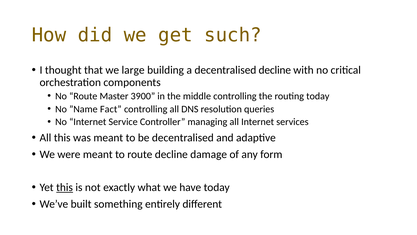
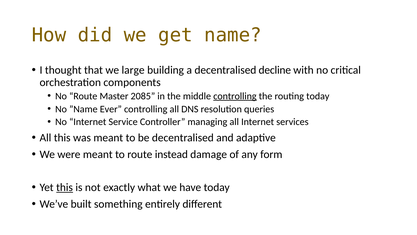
such: such -> name (233, 35)
3900: 3900 -> 2085 (143, 96)
controlling underline: none -> present (235, 96)
Fact: Fact -> Ever (111, 109)
route decline: decline -> instead (171, 154)
